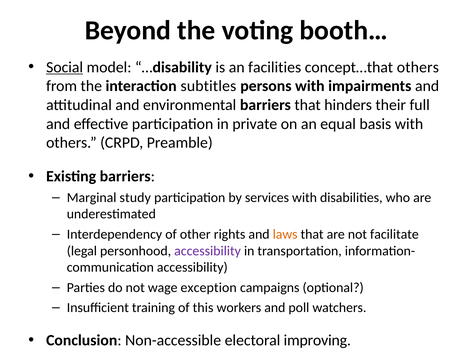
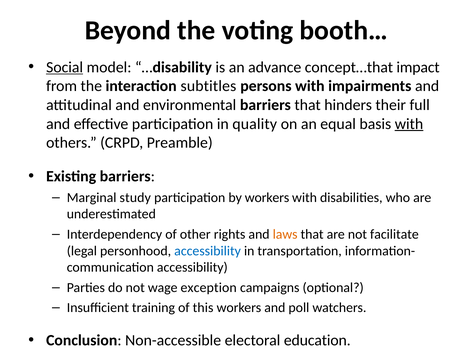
facilities: facilities -> advance (275, 67)
concept…that others: others -> impact (418, 67)
private: private -> quality (255, 124)
with underline: none -> present (409, 124)
by services: services -> workers (267, 198)
accessibility colour: purple -> blue (208, 251)
improving: improving -> education (317, 341)
